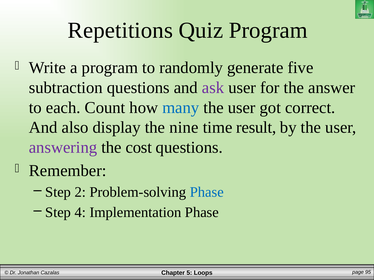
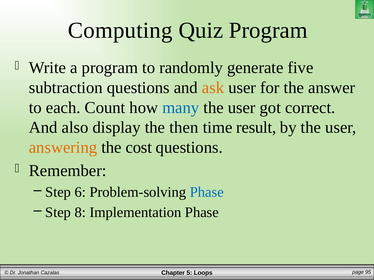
Repetitions: Repetitions -> Computing (120, 31)
ask colour: purple -> orange (213, 88)
nine: nine -> then (184, 128)
answering colour: purple -> orange (63, 148)
2: 2 -> 6 (80, 192)
4: 4 -> 8 (80, 213)
